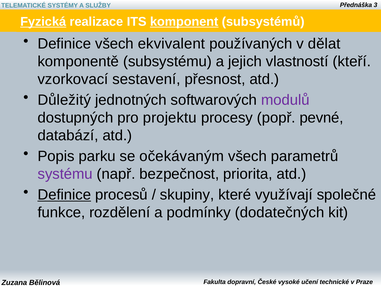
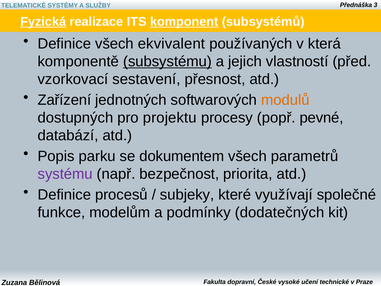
dělat: dělat -> která (324, 44)
subsystému underline: none -> present (167, 61)
kteří: kteří -> před (352, 61)
Důležitý: Důležitý -> Zařízení (64, 100)
modulů colour: purple -> orange (285, 100)
očekávaným: očekávaným -> dokumentem (182, 156)
Definice underline: present -> none (64, 195)
skupiny: skupiny -> subjeky (187, 195)
rozdělení: rozdělení -> modelům (120, 212)
